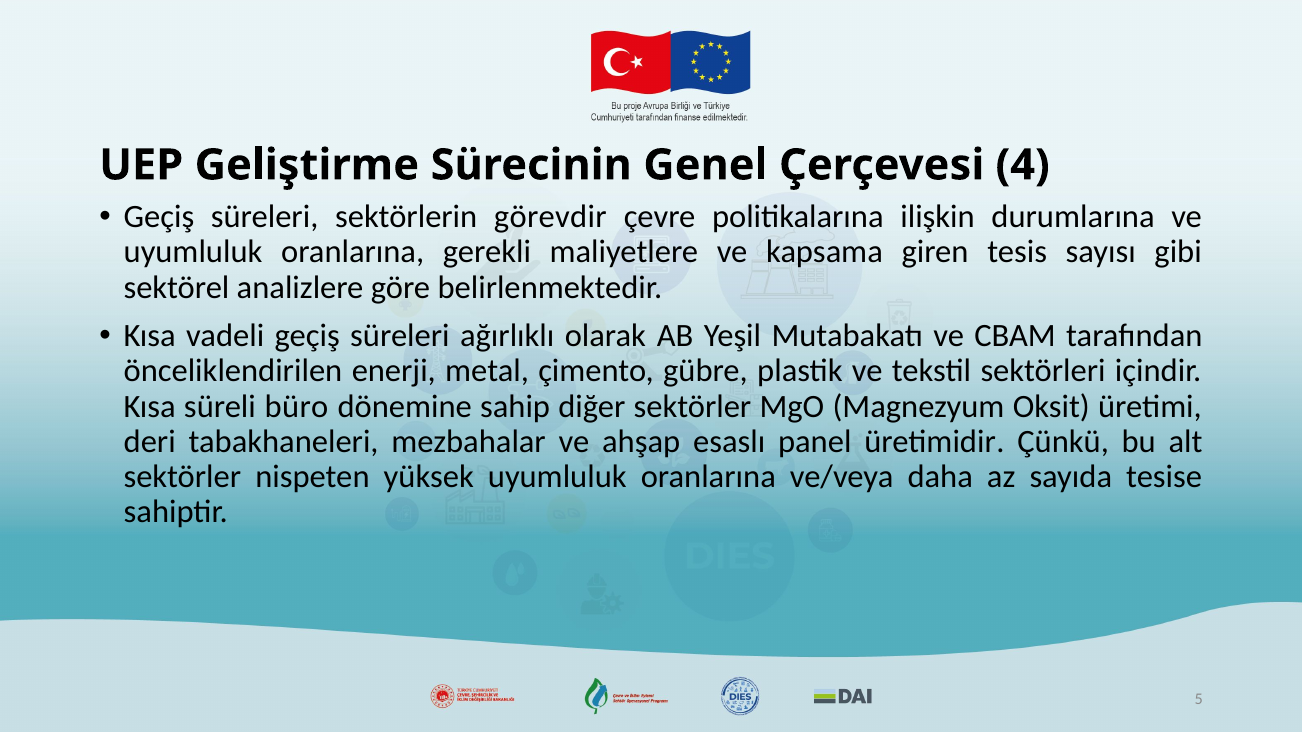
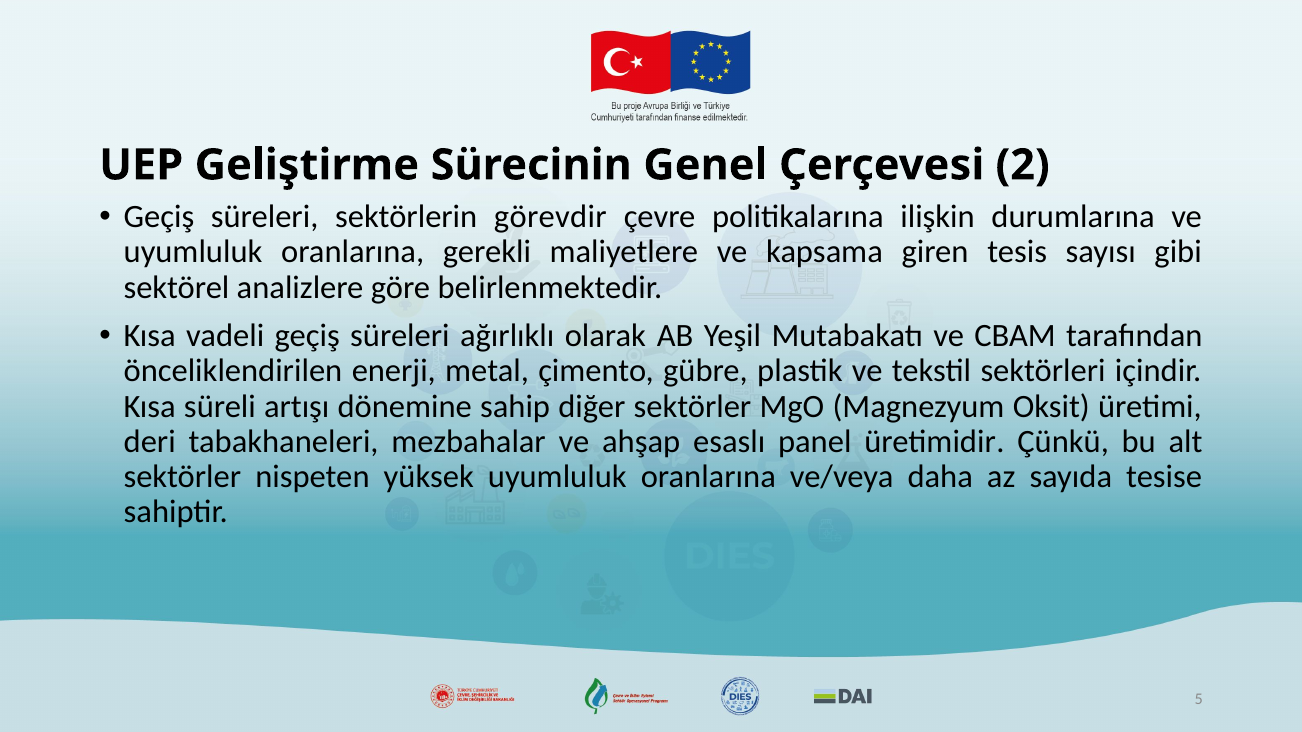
4: 4 -> 2 (1023, 165)
büro: büro -> artışı (297, 406)
